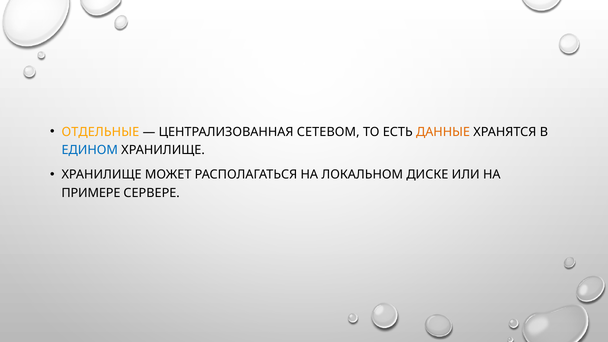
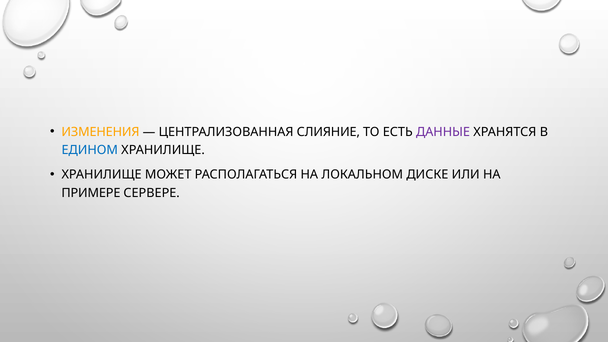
ОТДЕЛЬНЫЕ: ОТДЕЛЬНЫЕ -> ИЗМЕНЕНИЯ (100, 132)
СЕТЕВОМ: СЕТЕВОМ -> СЛИЯНИЕ (328, 132)
ДАННЫЕ colour: orange -> purple (443, 132)
